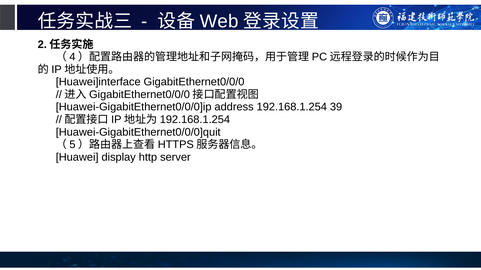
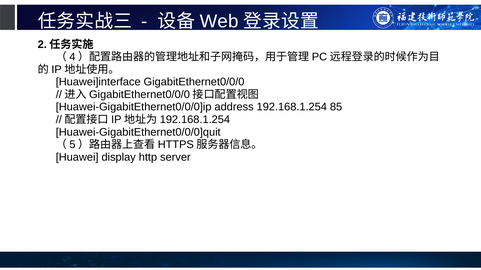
39: 39 -> 85 (336, 107)
